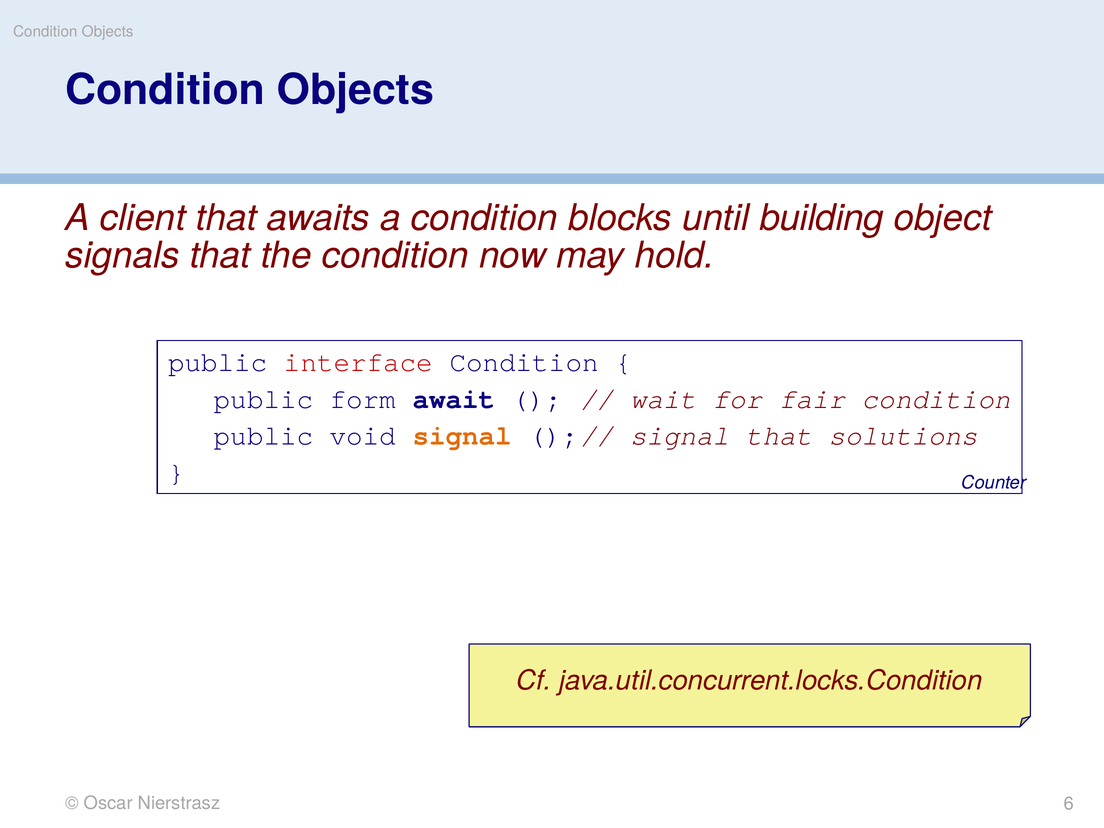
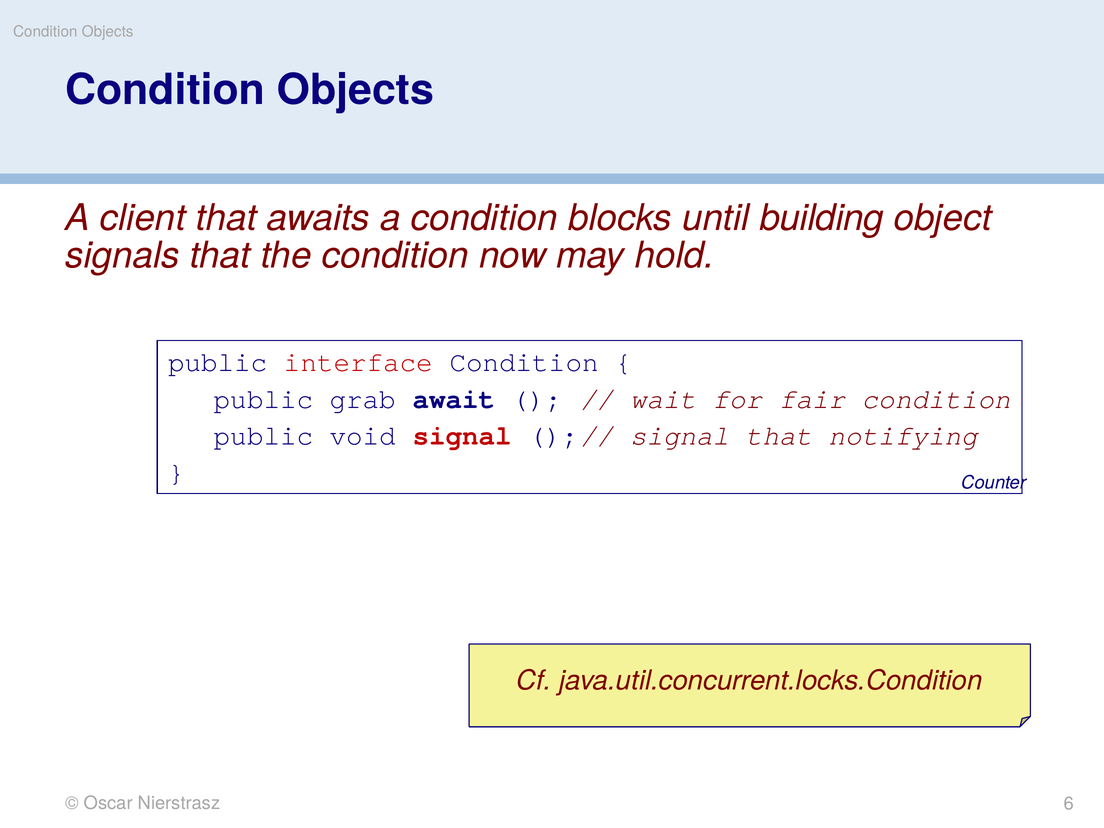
form: form -> grab (363, 399)
signal colour: orange -> red (462, 436)
solutions: solutions -> notifying (903, 436)
